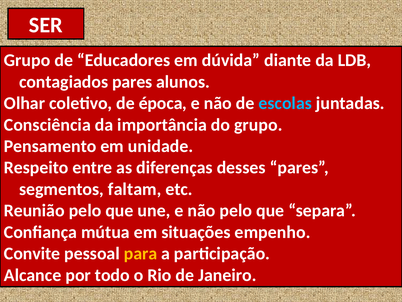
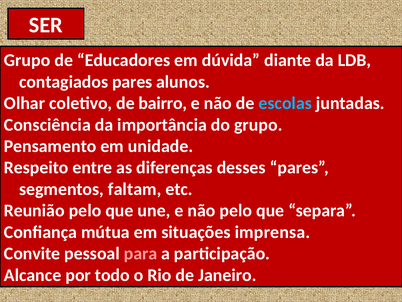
época: época -> bairro (163, 103)
empenho: empenho -> imprensa (272, 232)
para colour: yellow -> pink (141, 253)
